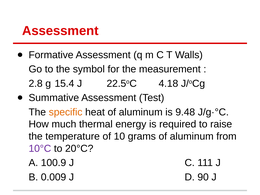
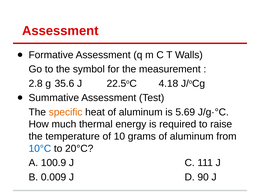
15.4: 15.4 -> 35.6 (64, 83)
9.48: 9.48 -> 5.69 (185, 112)
10°C colour: purple -> blue (40, 149)
